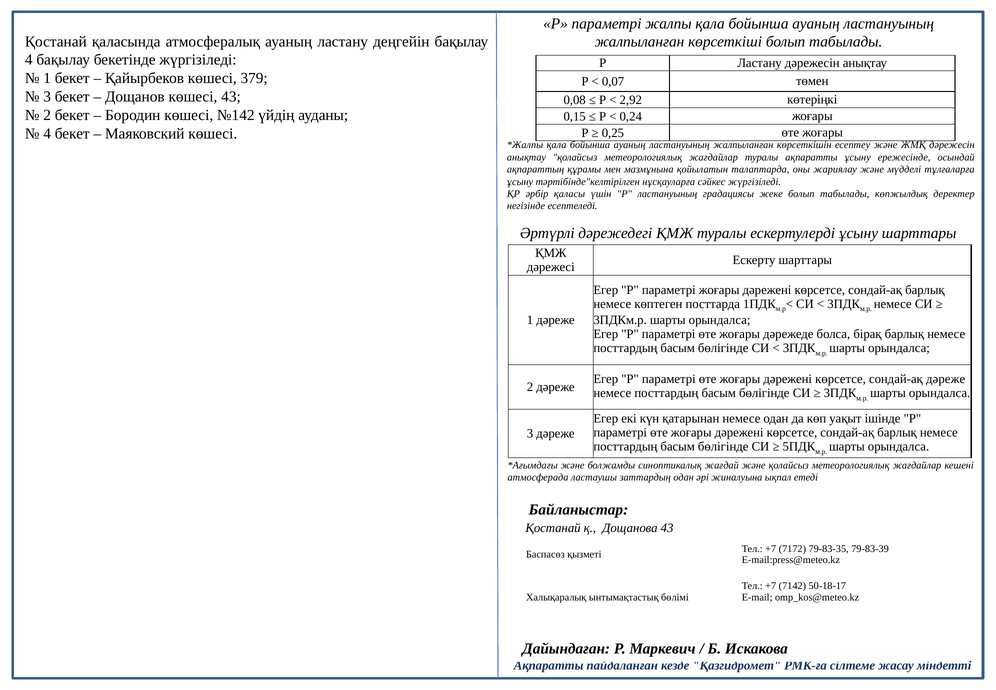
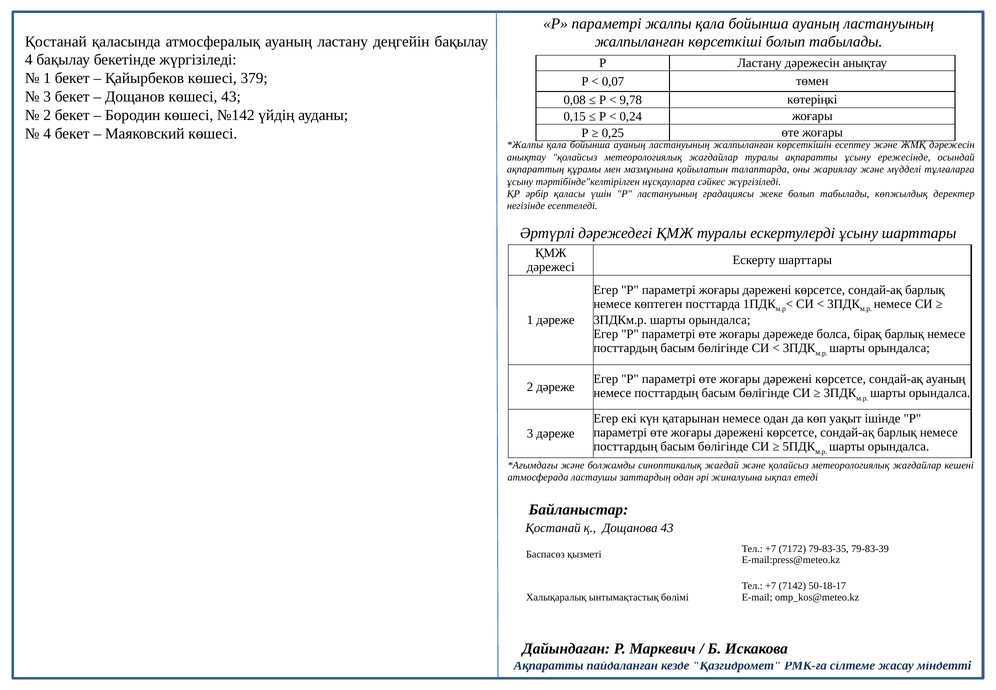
2,92: 2,92 -> 9,78 (631, 100)
сондай-ақ дәреже: дәреже -> ауаның (946, 379)
